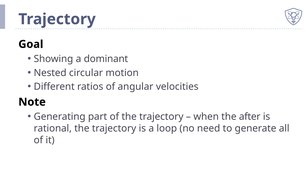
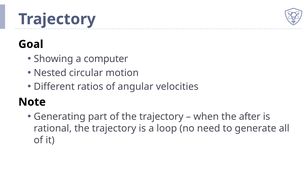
dominant: dominant -> computer (106, 59)
